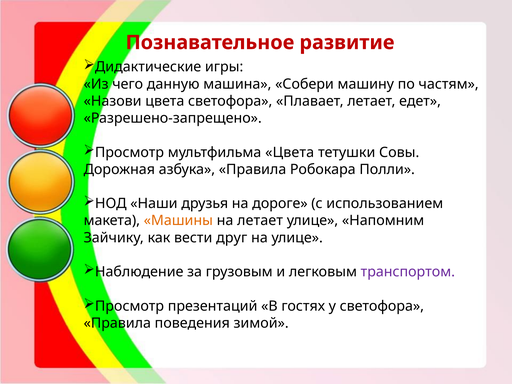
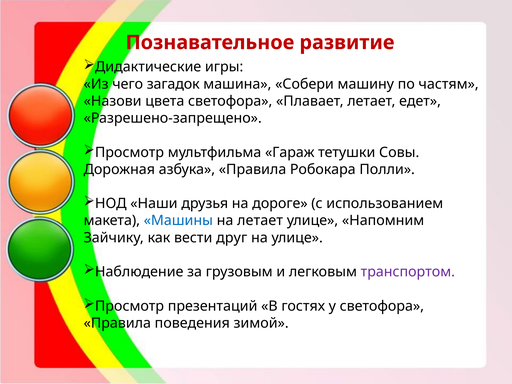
данную: данную -> загадок (173, 84)
мультфильма Цвета: Цвета -> Гараж (290, 152)
Машины colour: orange -> blue (178, 221)
